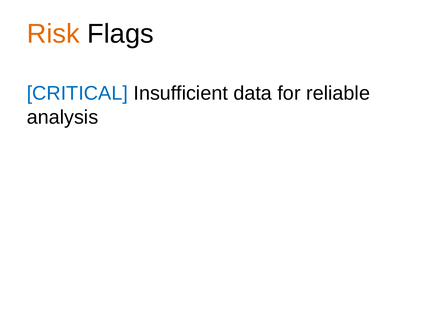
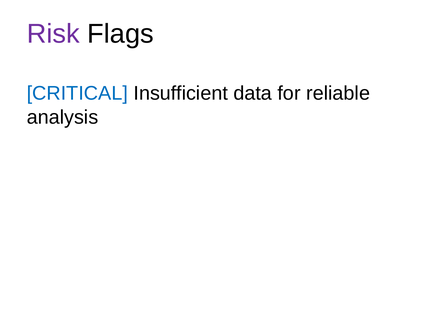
Risk colour: orange -> purple (53, 34)
